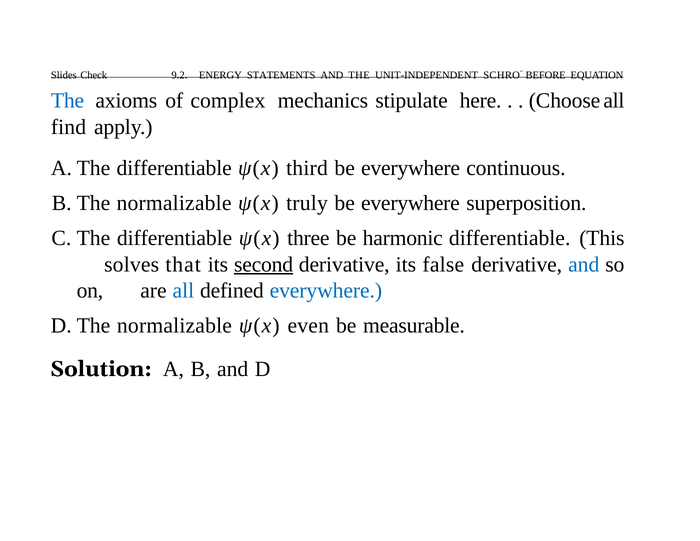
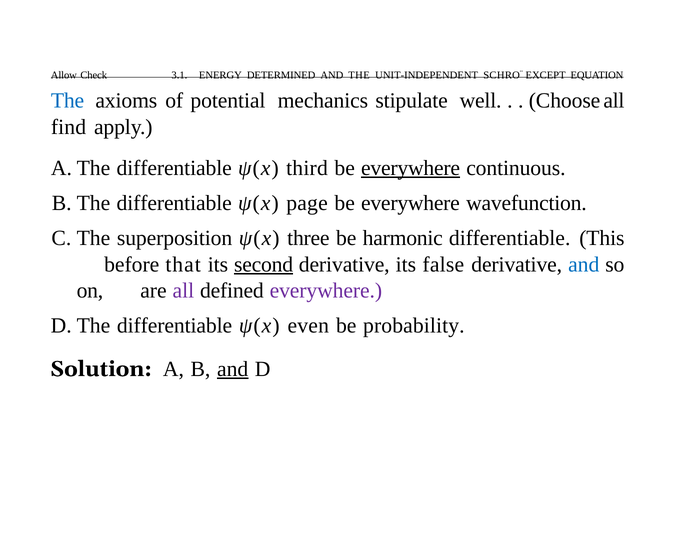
Slides: Slides -> Allow (64, 75)
9.2: 9.2 -> 3.1 (179, 75)
STATEMENTS: STATEMENTS -> DETERMINED (281, 75)
BEFORE: BEFORE -> EXCEPT (546, 75)
complex: complex -> potential (228, 101)
here: here -> well (481, 101)
everywhere underline: none -> present (411, 168)
normalizable: normalizable -> differentiable (174, 203)
truly: truly -> page (307, 203)
superposition: superposition -> wavefunction (526, 203)
differentiable: differentiable -> superposition (175, 238)
solves: solves -> before (132, 264)
all colour: blue -> purple (183, 291)
everywhere colour: blue -> purple (326, 291)
normalizable: normalizable -> differentiable (175, 326)
measurable: measurable -> probability (414, 326)
and underline: none -> present (233, 369)
